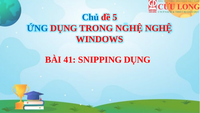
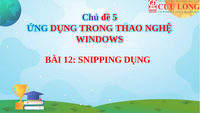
Chủ colour: blue -> purple (90, 17)
TRONG NGHỆ: NGHỆ -> THAO (129, 28)
41: 41 -> 12 (70, 59)
